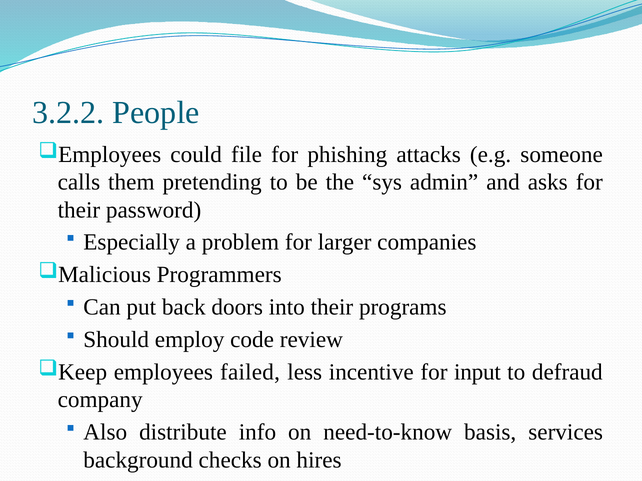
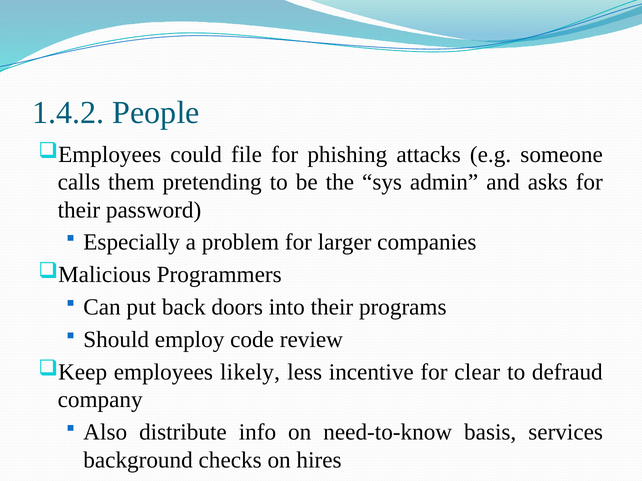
3.2.2: 3.2.2 -> 1.4.2 (68, 113)
failed: failed -> likely (250, 372)
input: input -> clear (477, 372)
